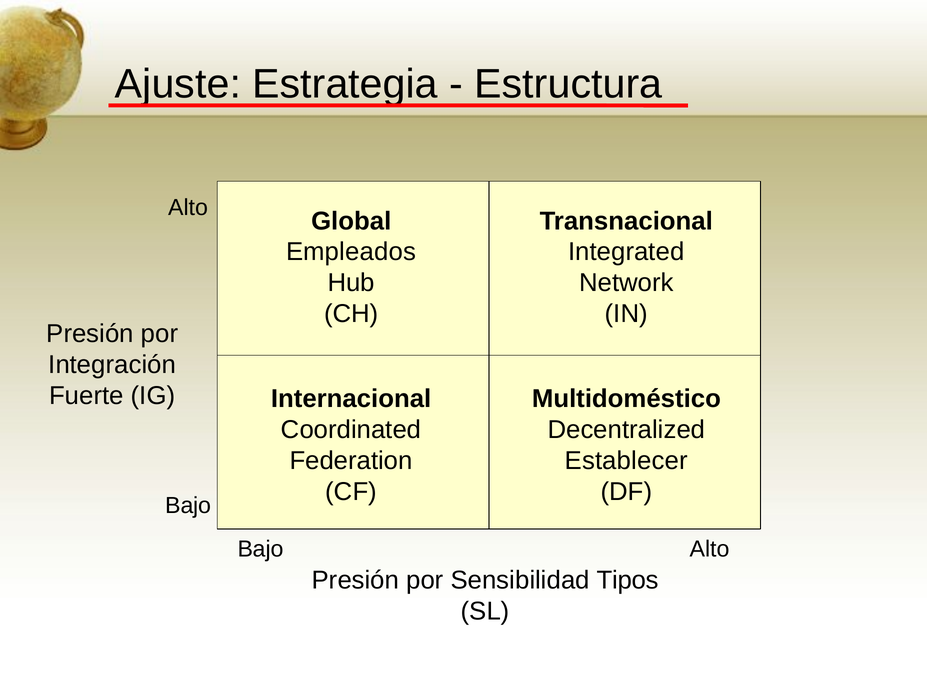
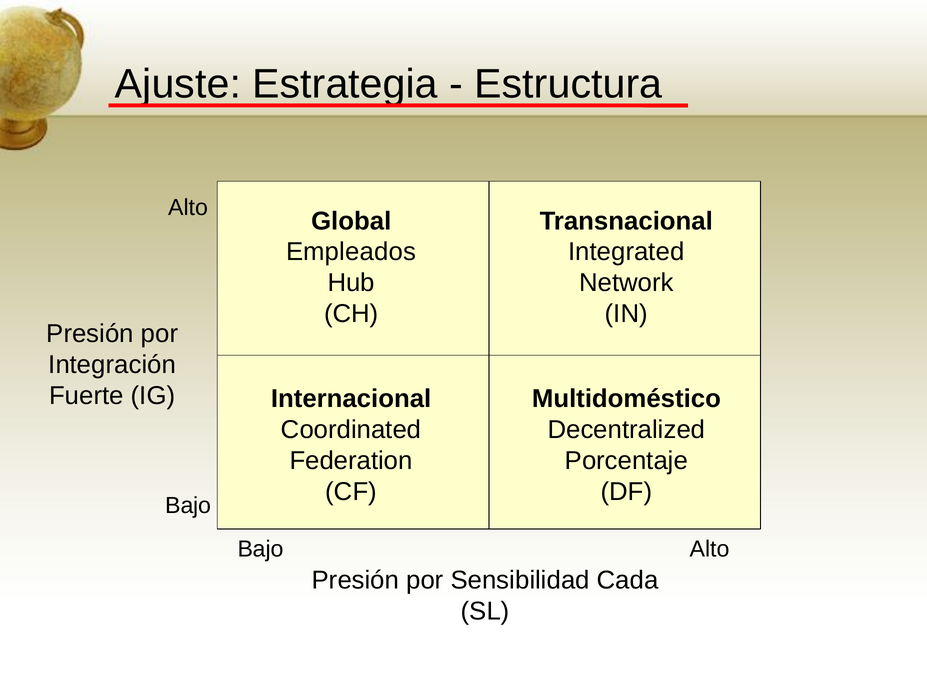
Establecer: Establecer -> Porcentaje (626, 460)
Tipos: Tipos -> Cada (628, 579)
